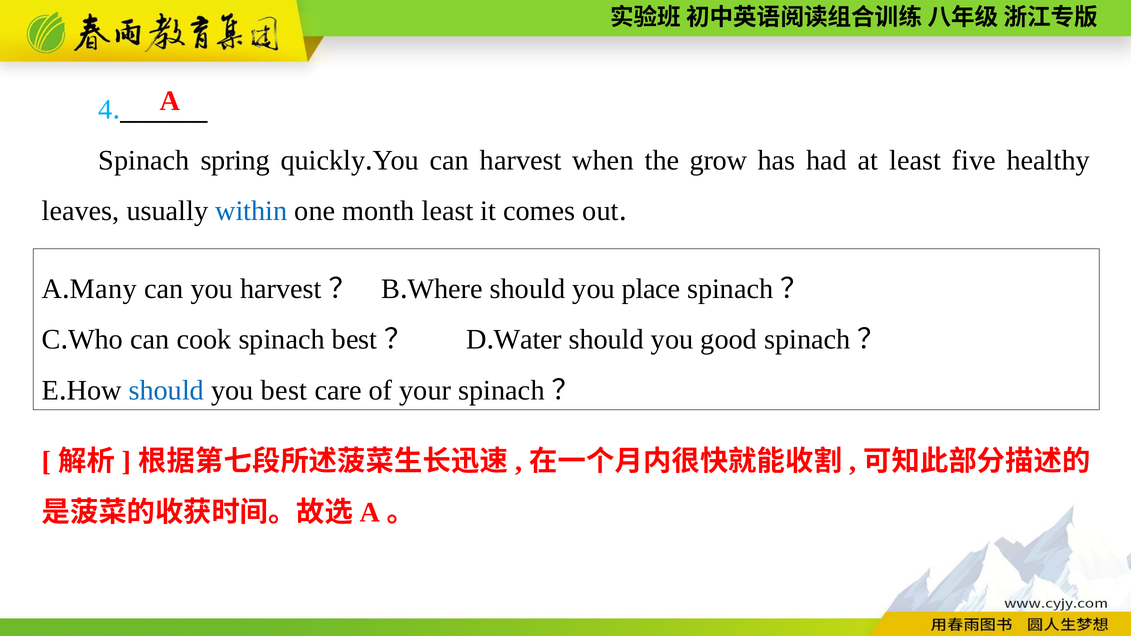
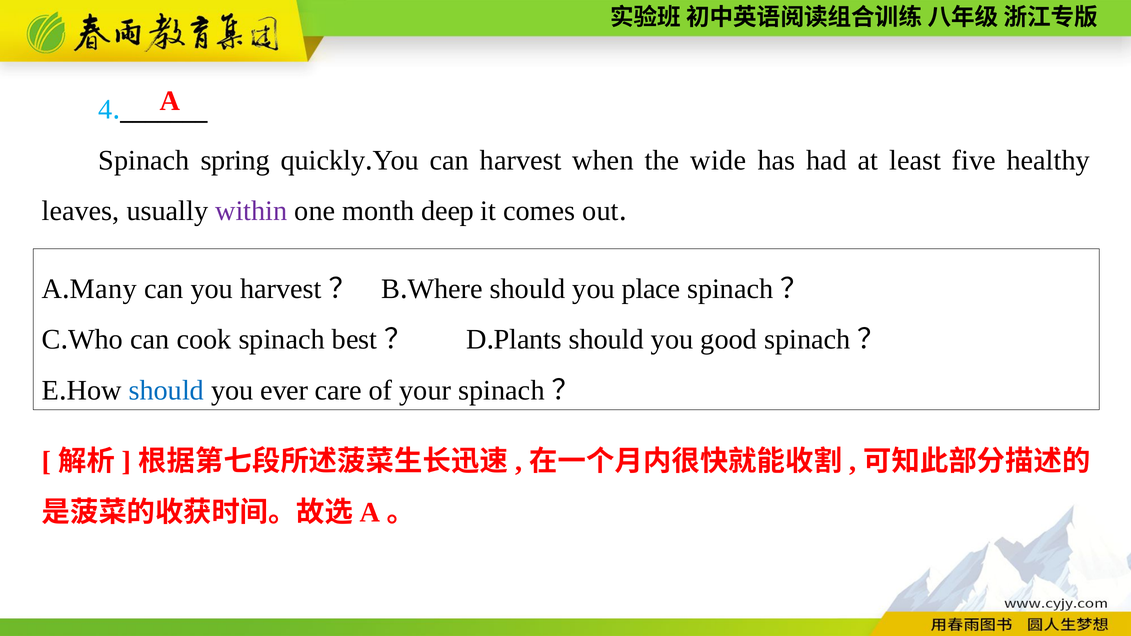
grow: grow -> wide (718, 160)
within colour: blue -> purple (251, 211)
month least: least -> deep (448, 211)
Water: Water -> Plants (528, 340)
you best: best -> ever (284, 391)
